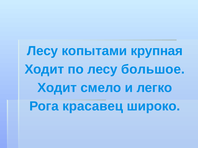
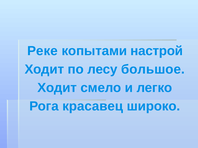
Лесу: Лесу -> Реке (42, 51)
крупная: крупная -> настрой (157, 51)
